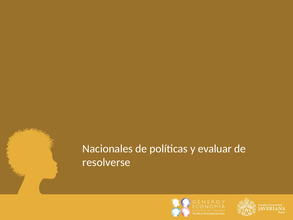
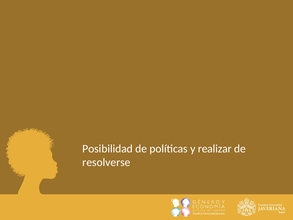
Nacionales: Nacionales -> Posibilidad (108, 148)
evaluar: evaluar -> realizar (215, 148)
